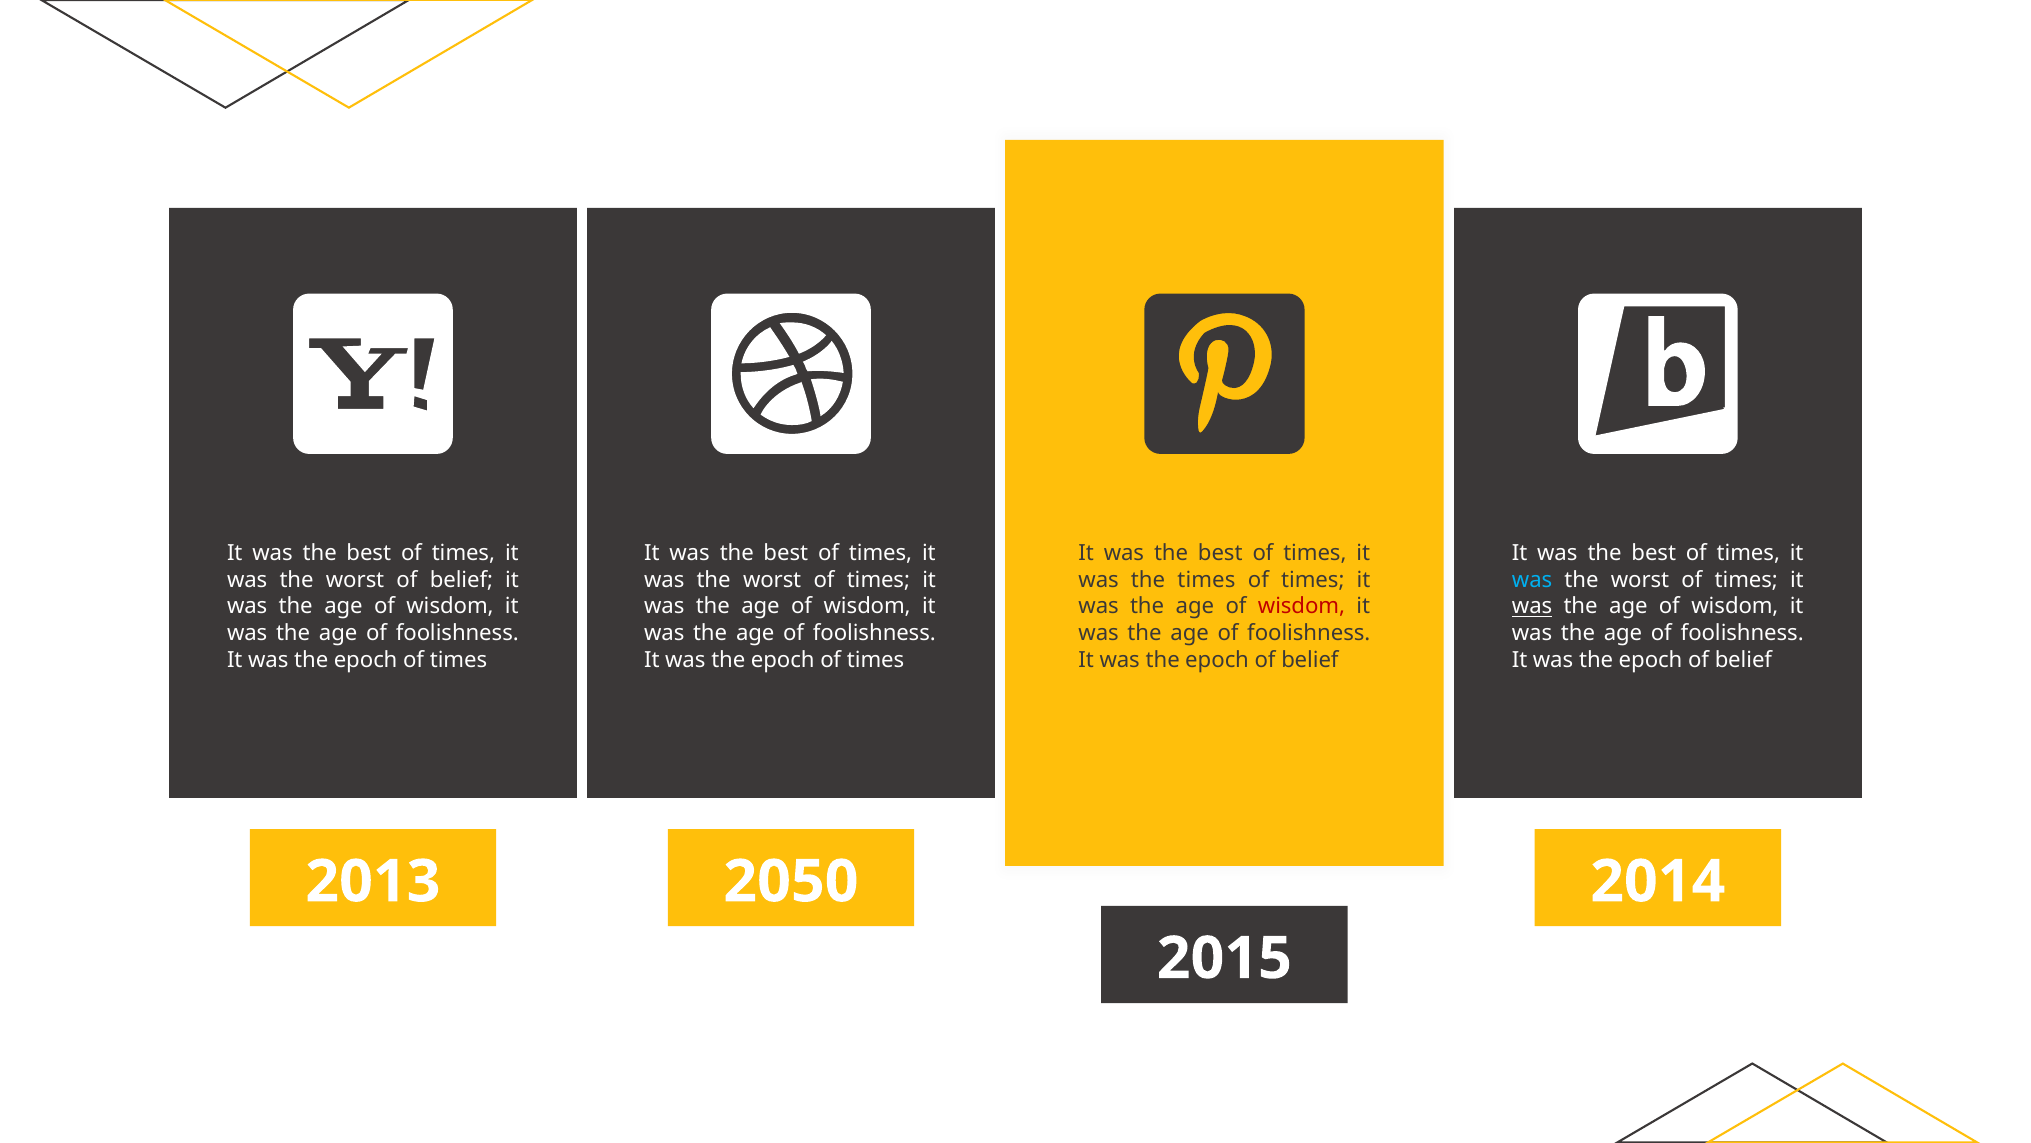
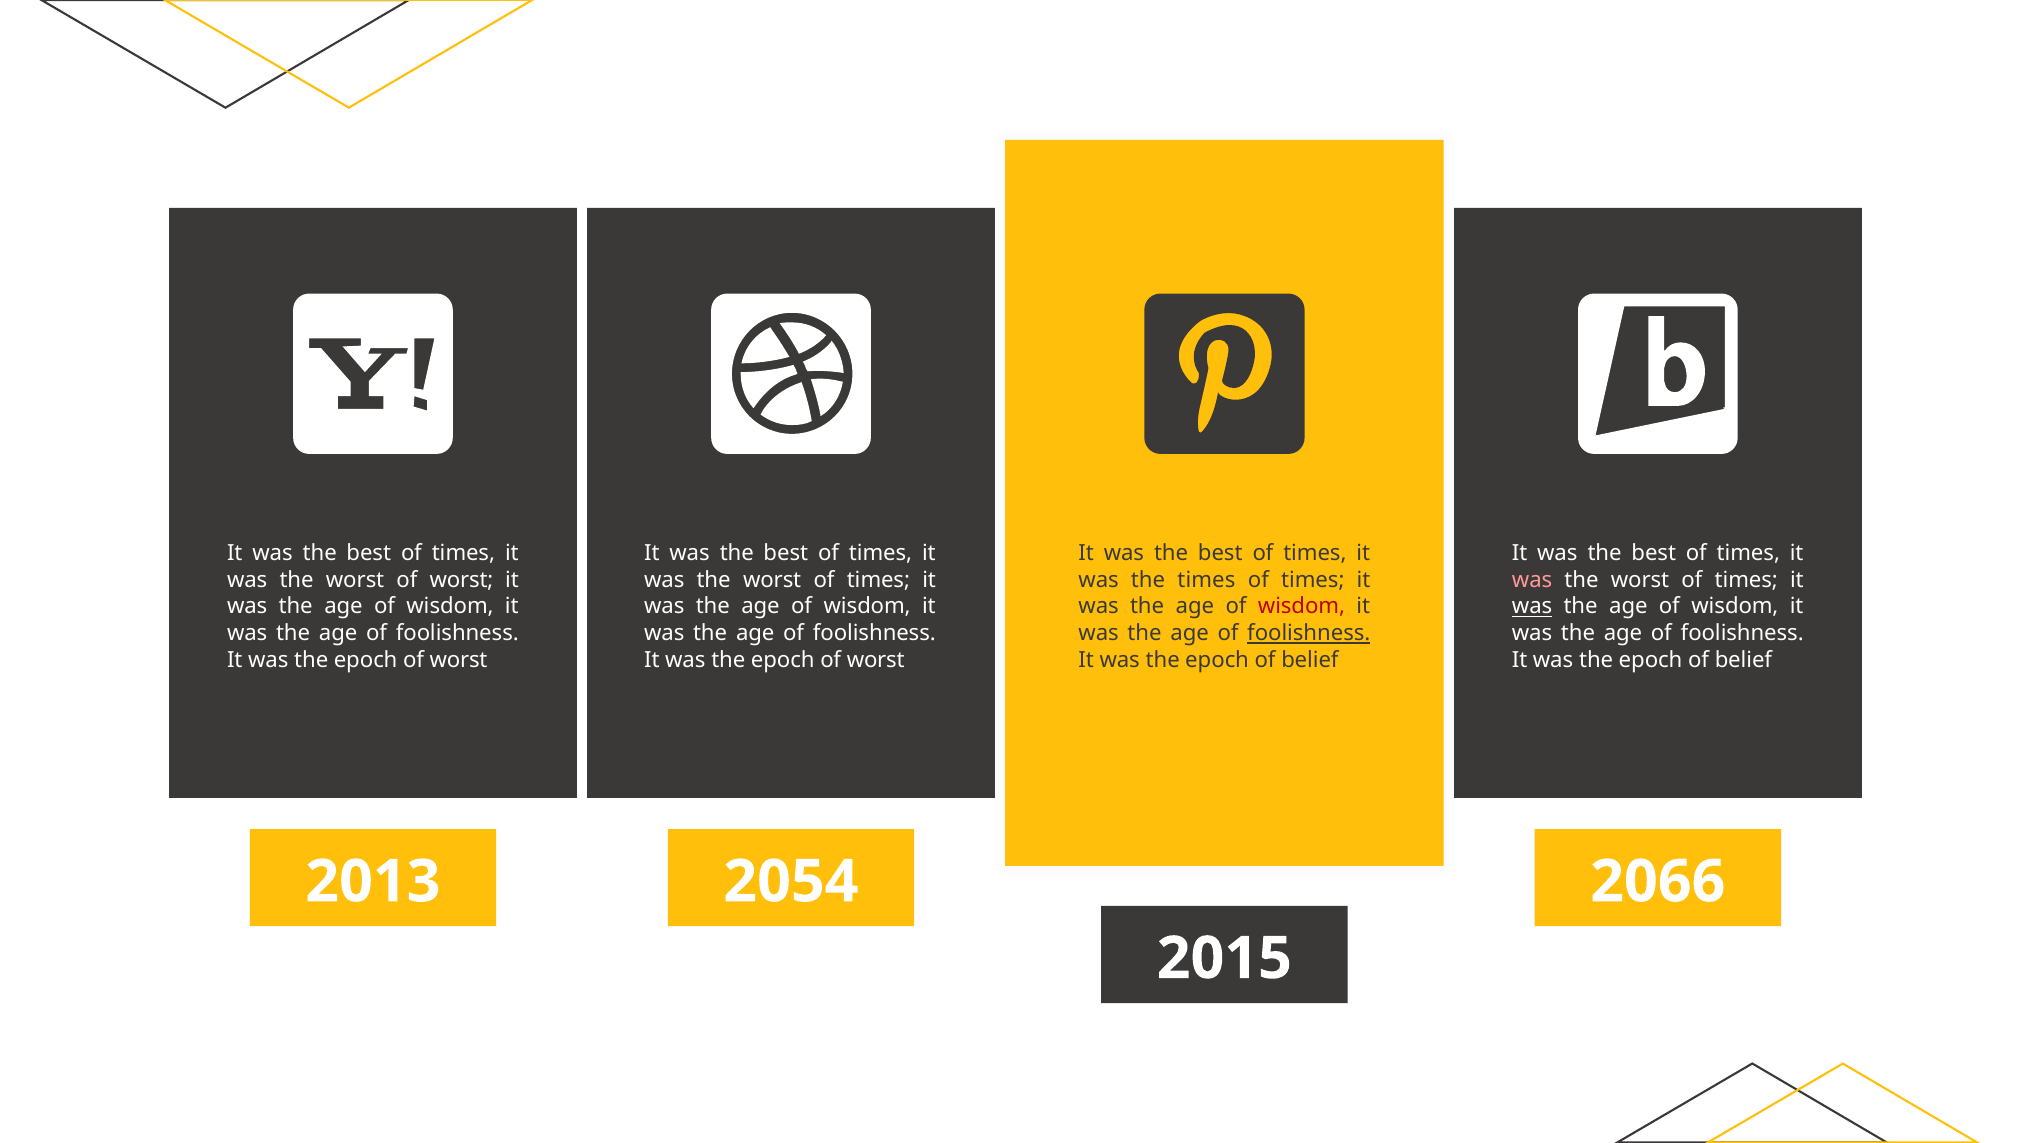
worst of belief: belief -> worst (461, 580)
was colour: light blue -> pink (1532, 580)
foolishness underline: none -> present (1309, 633)
times: times -> worst (459, 660)
times: times -> worst (876, 660)
2050: 2050 -> 2054 (791, 881)
2014: 2014 -> 2066 (1658, 881)
